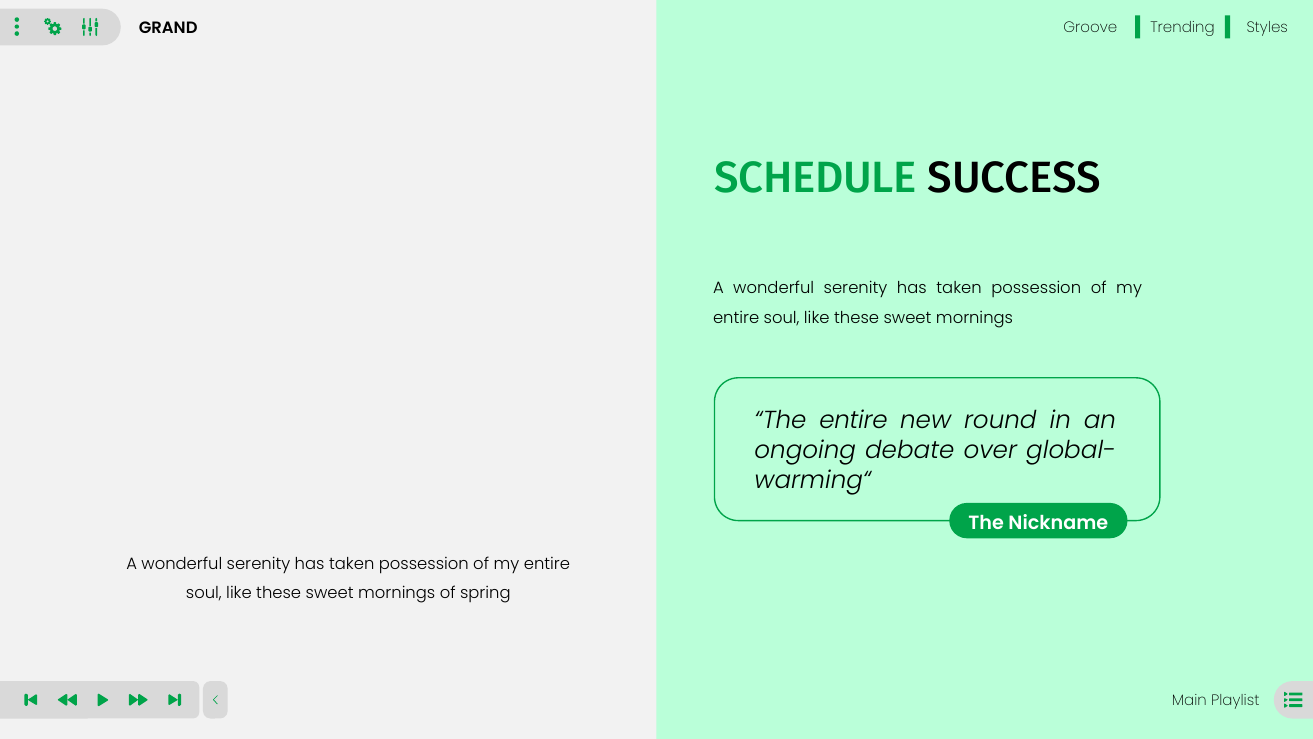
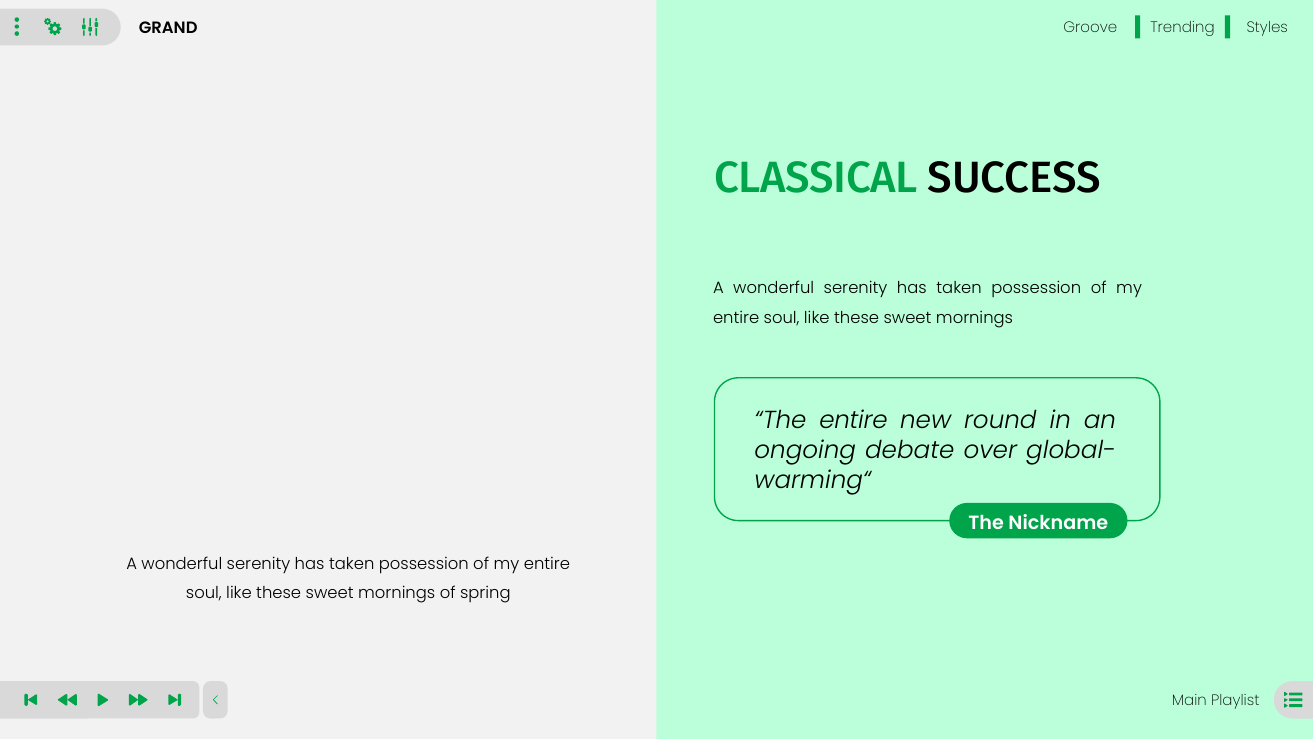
SCHEDULE: SCHEDULE -> CLASSICAL (816, 178)
